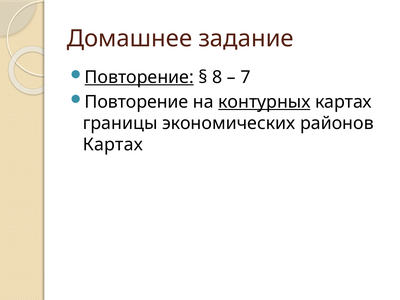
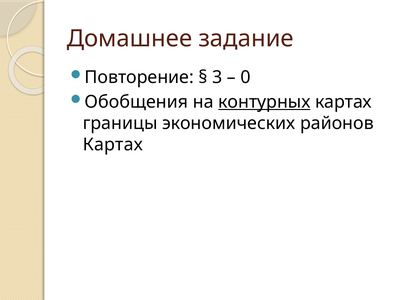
Повторение underline: present -> none (139, 77)
8: 8 -> 3 (217, 77)
7: 7 -> 0 (246, 77)
Повторение: Повторение -> Обобщения (136, 102)
